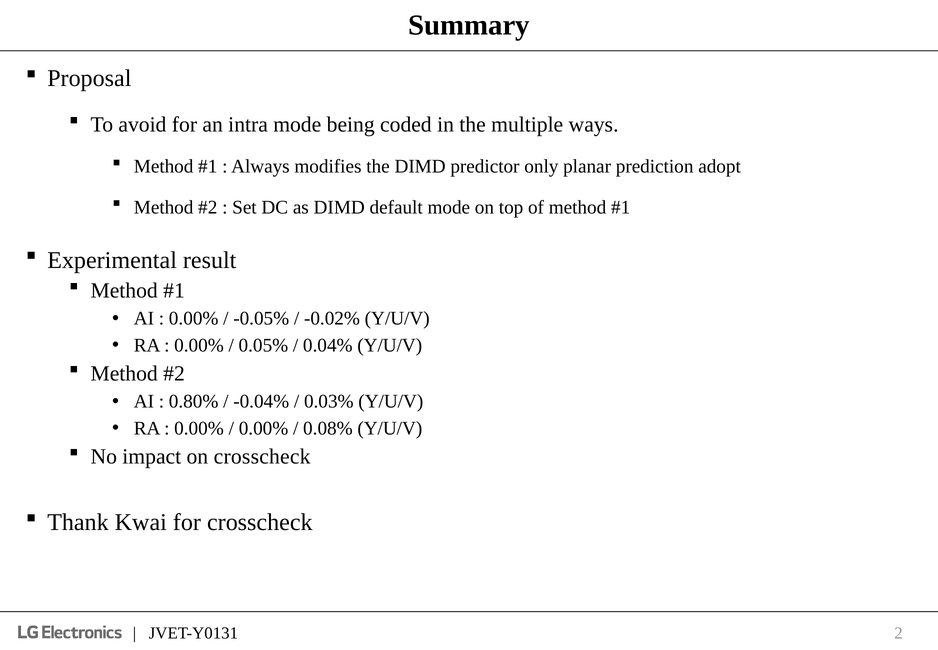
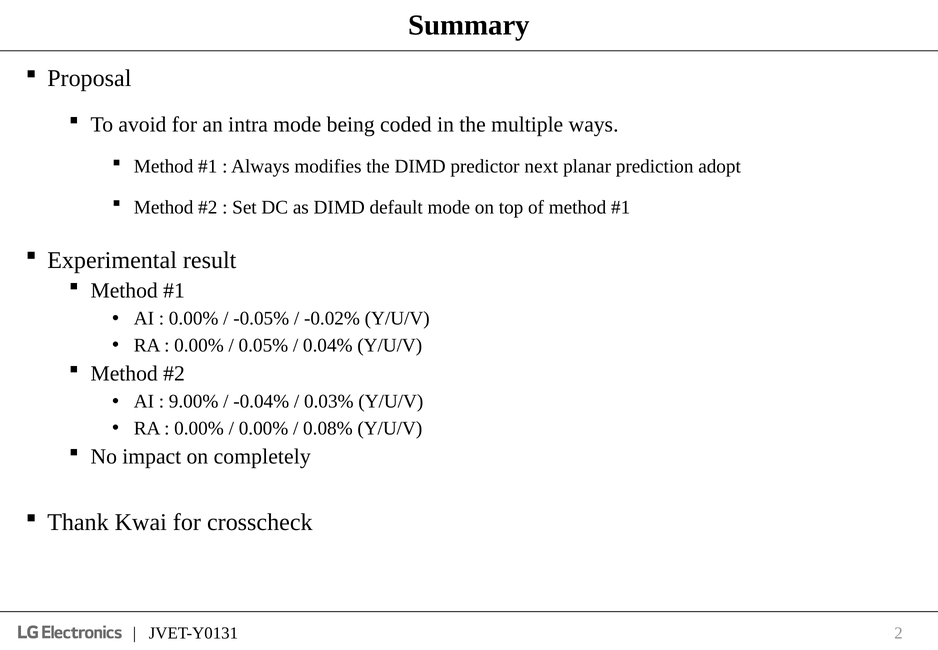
only: only -> next (541, 166)
0.80%: 0.80% -> 9.00% (194, 401)
on crosscheck: crosscheck -> completely (262, 456)
